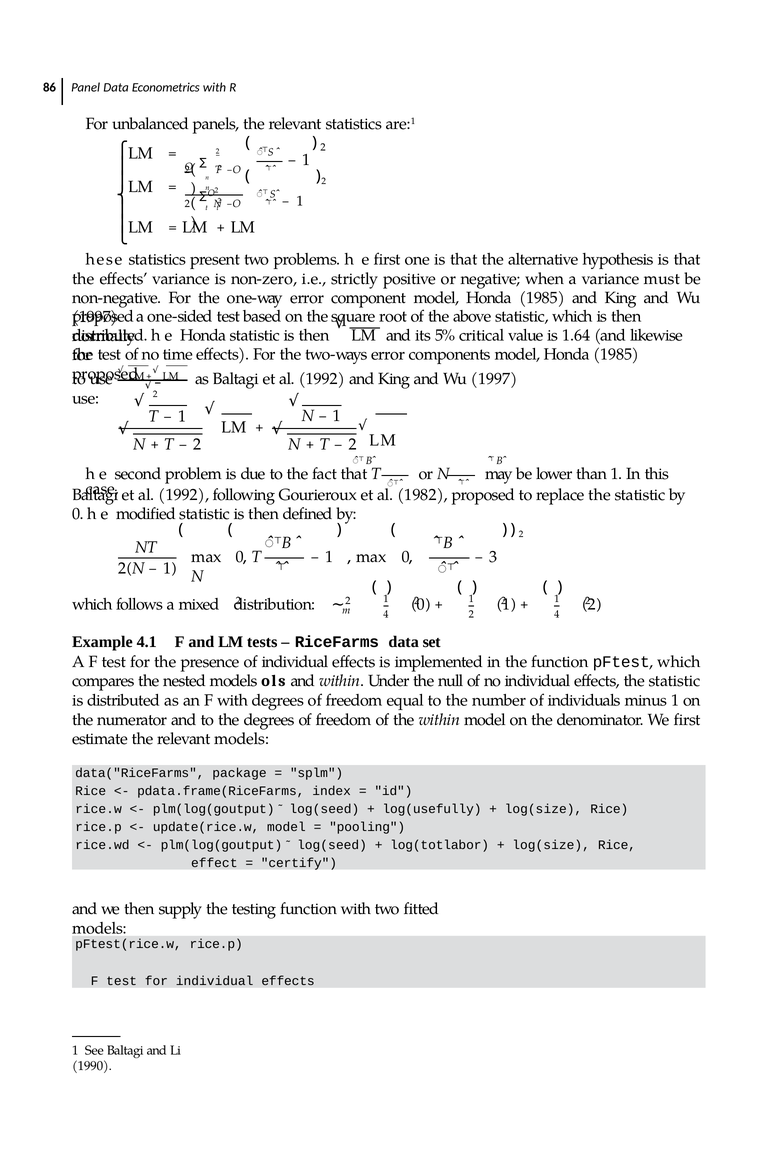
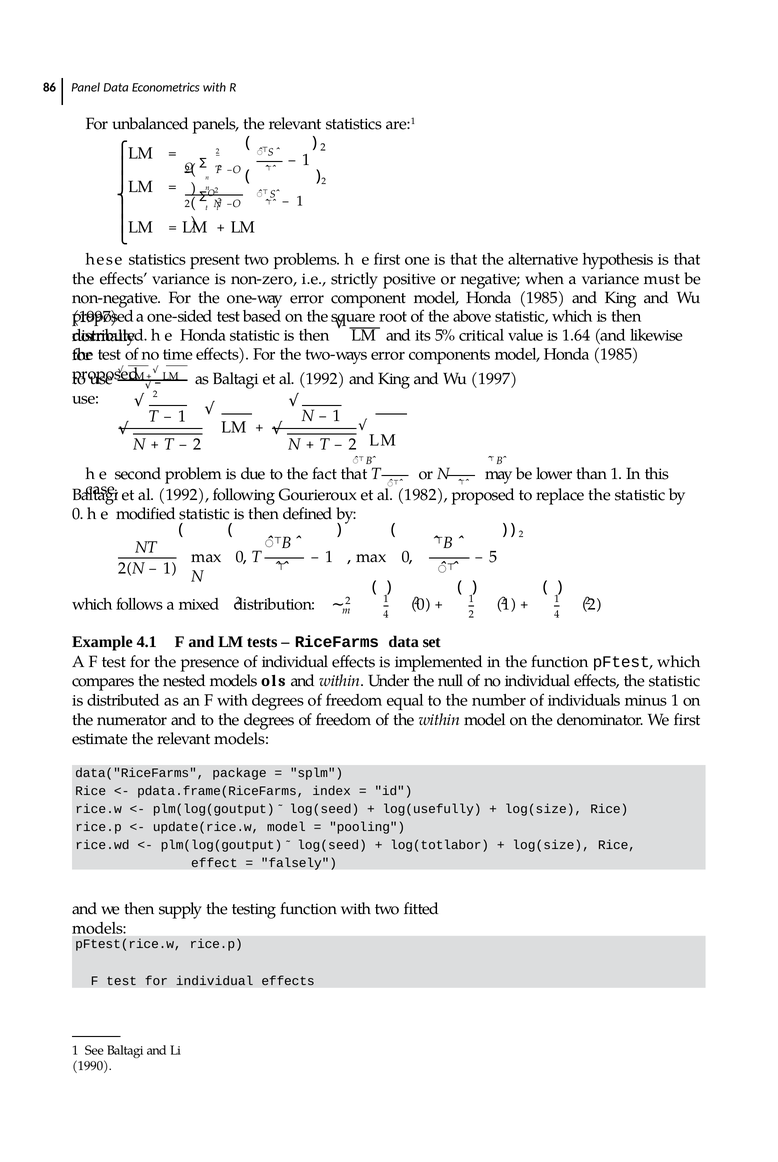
3: 3 -> 5 (493, 557)
certify: certify -> falsely (299, 863)
